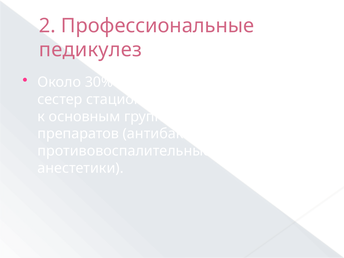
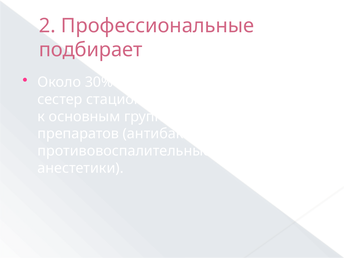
педикулез: педикулез -> подбирает (91, 50)
